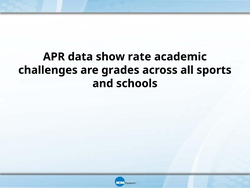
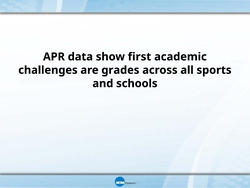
rate: rate -> first (139, 57)
